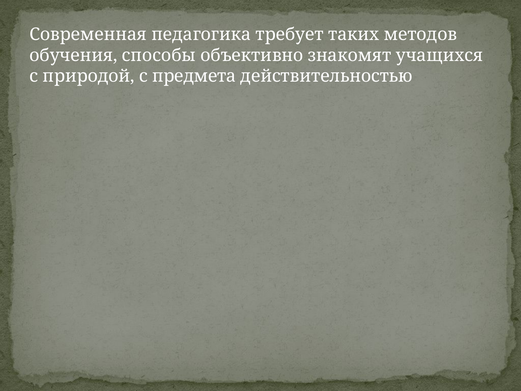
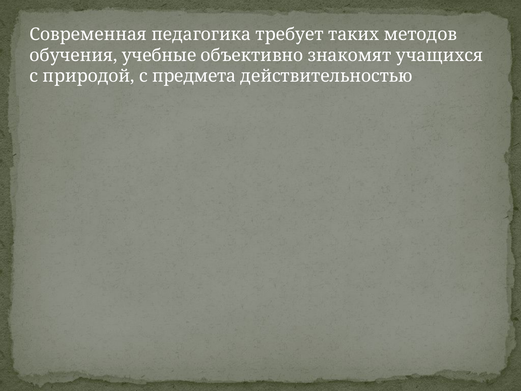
способы: способы -> учебные (159, 55)
